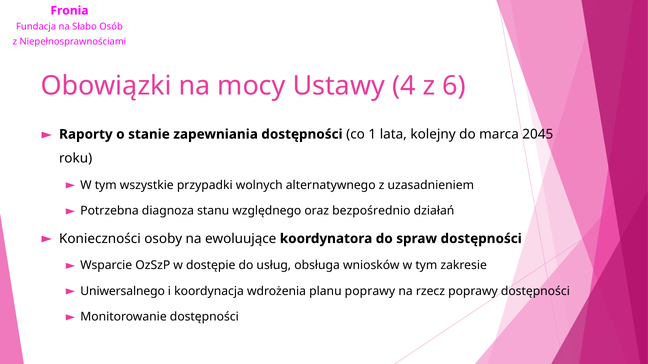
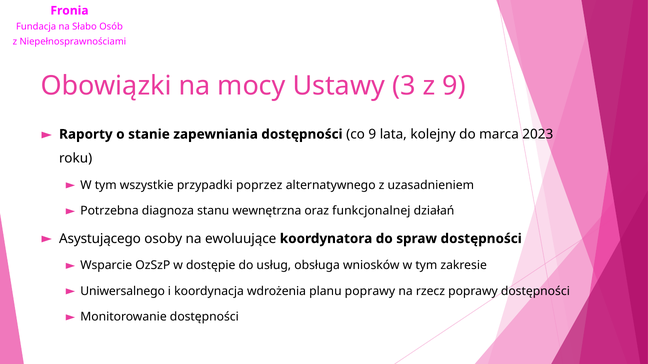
4: 4 -> 3 (404, 86)
z 6: 6 -> 9 (454, 86)
co 1: 1 -> 9 (372, 134)
2045: 2045 -> 2023 (538, 134)
wolnych: wolnych -> poprzez (259, 185)
względnego: względnego -> wewnętrzna (267, 211)
bezpośrednio: bezpośrednio -> funkcjonalnej (371, 211)
Konieczności: Konieczności -> Asystującego (100, 239)
